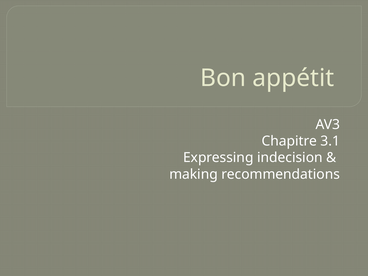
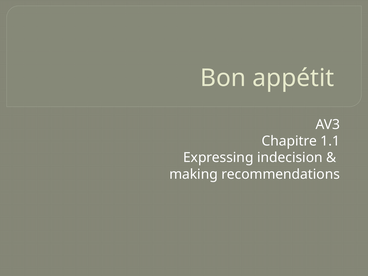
3.1: 3.1 -> 1.1 (330, 141)
